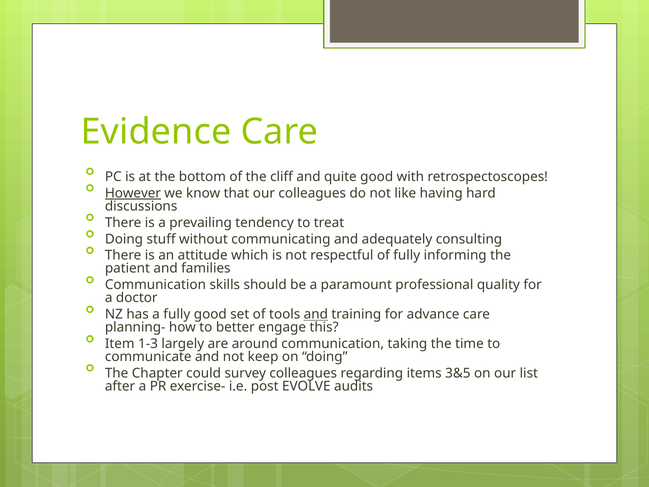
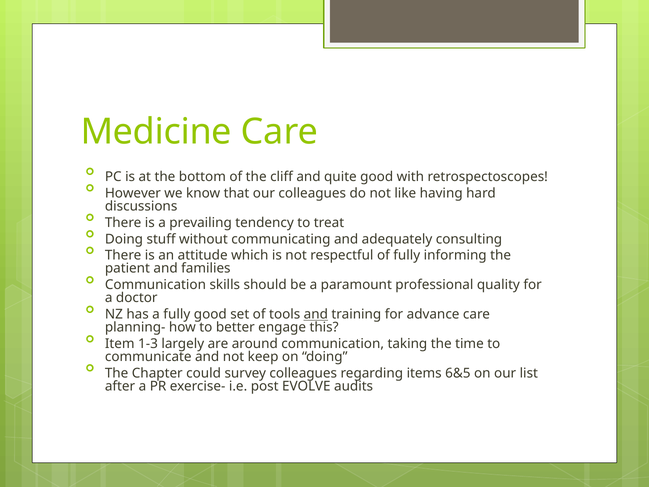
Evidence: Evidence -> Medicine (156, 132)
However underline: present -> none (133, 193)
3&5: 3&5 -> 6&5 (458, 373)
